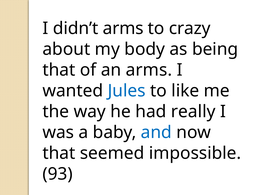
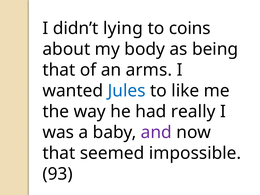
didn’t arms: arms -> lying (123, 28)
crazy: crazy -> coins (190, 28)
and colour: blue -> purple (156, 132)
